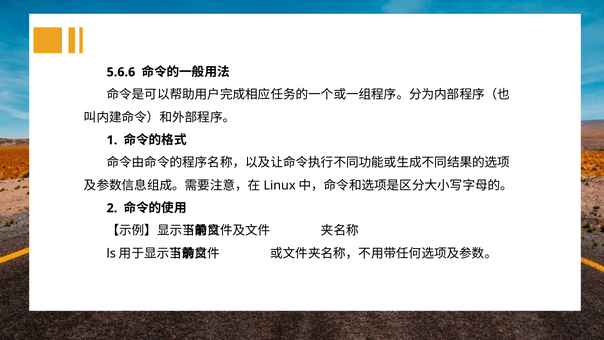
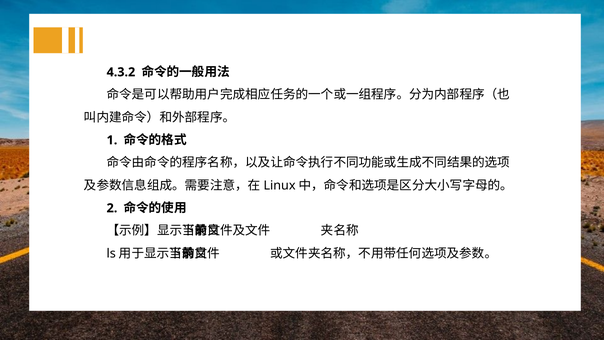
5.6.6: 5.6.6 -> 4.3.2 (121, 72)
